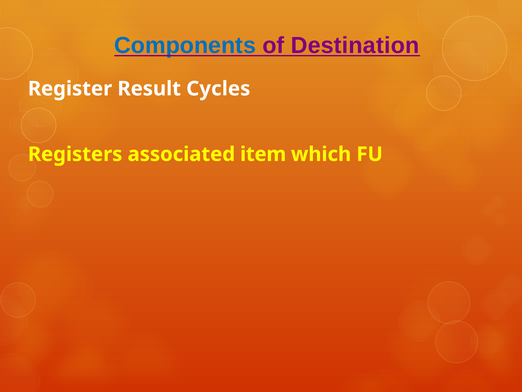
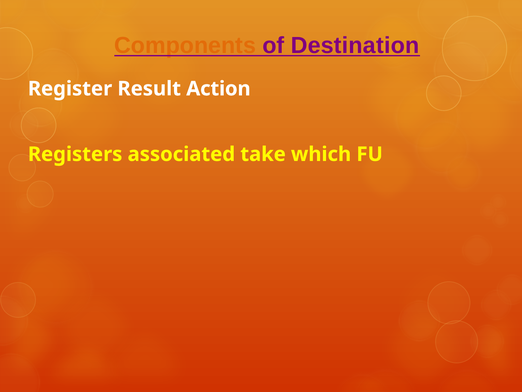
Components colour: blue -> orange (185, 45)
Cycles: Cycles -> Action (218, 89)
item: item -> take (263, 154)
